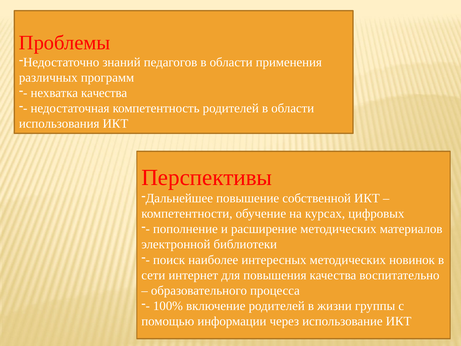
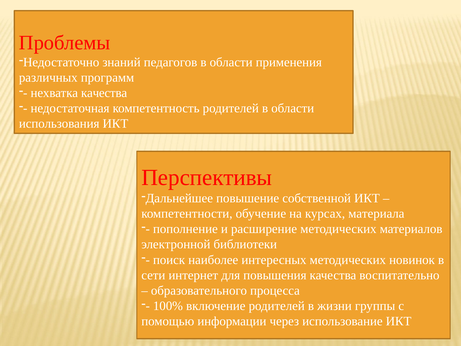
цифровых: цифровых -> материала (376, 214)
